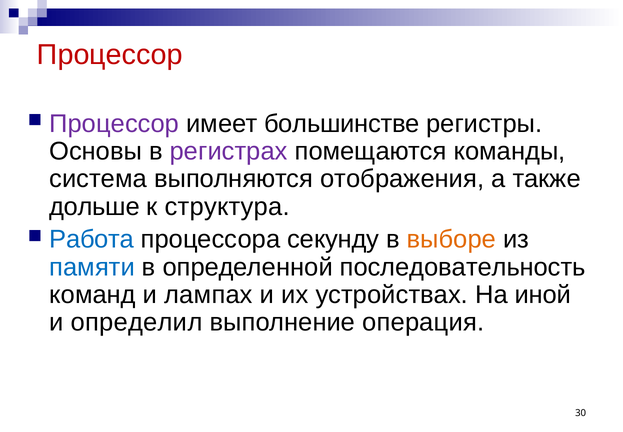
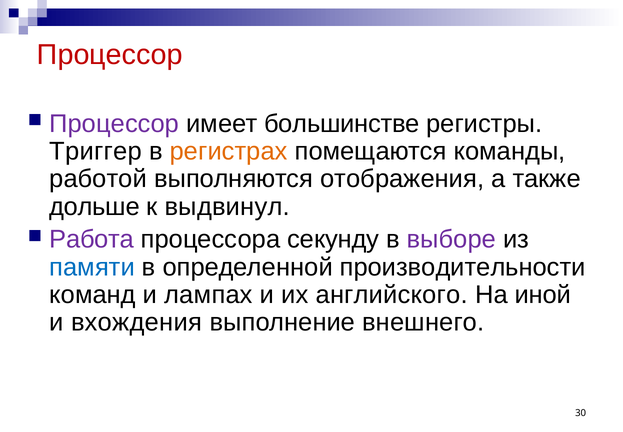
Основы: Основы -> Триггер (96, 151)
регистрах colour: purple -> orange (229, 151)
система: система -> работой (98, 179)
структура: структура -> выдвинул (227, 206)
Работа colour: blue -> purple (92, 239)
выборе colour: orange -> purple (451, 239)
последовательность: последовательность -> производительности (463, 267)
устройствах: устройствах -> английского (392, 294)
определил: определил -> вхождения (137, 322)
операция: операция -> внешнего (423, 322)
